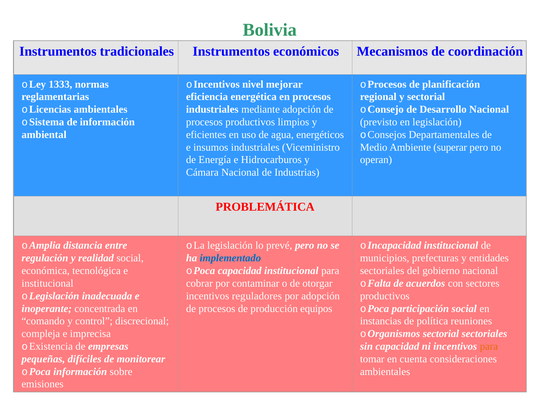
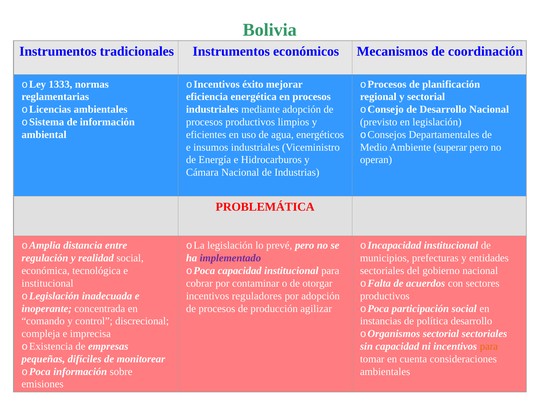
nivel: nivel -> éxito (253, 84)
implementado colour: blue -> purple (230, 258)
equipos: equipos -> agilizar (316, 309)
política reuniones: reuniones -> desarrollo (471, 321)
